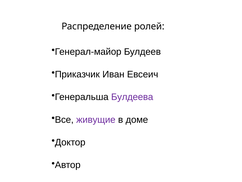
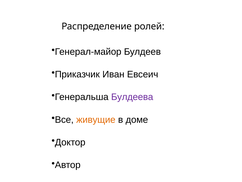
живущие colour: purple -> orange (96, 119)
